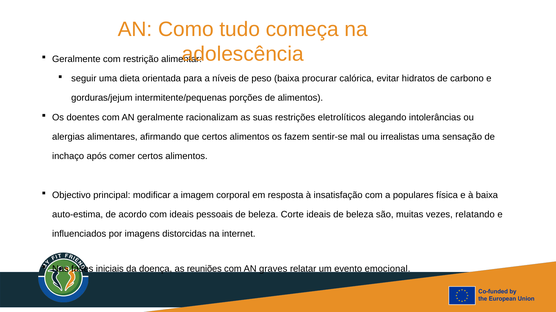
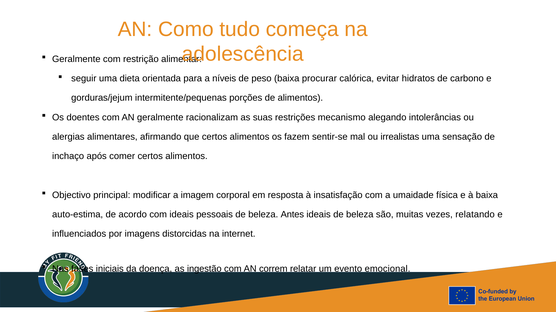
eletrolíticos: eletrolíticos -> mecanismo (342, 118)
populares: populares -> umaidade (413, 195)
Corte: Corte -> Antes (292, 215)
reuniões: reuniões -> ingestão (204, 269)
graves: graves -> correm (273, 269)
